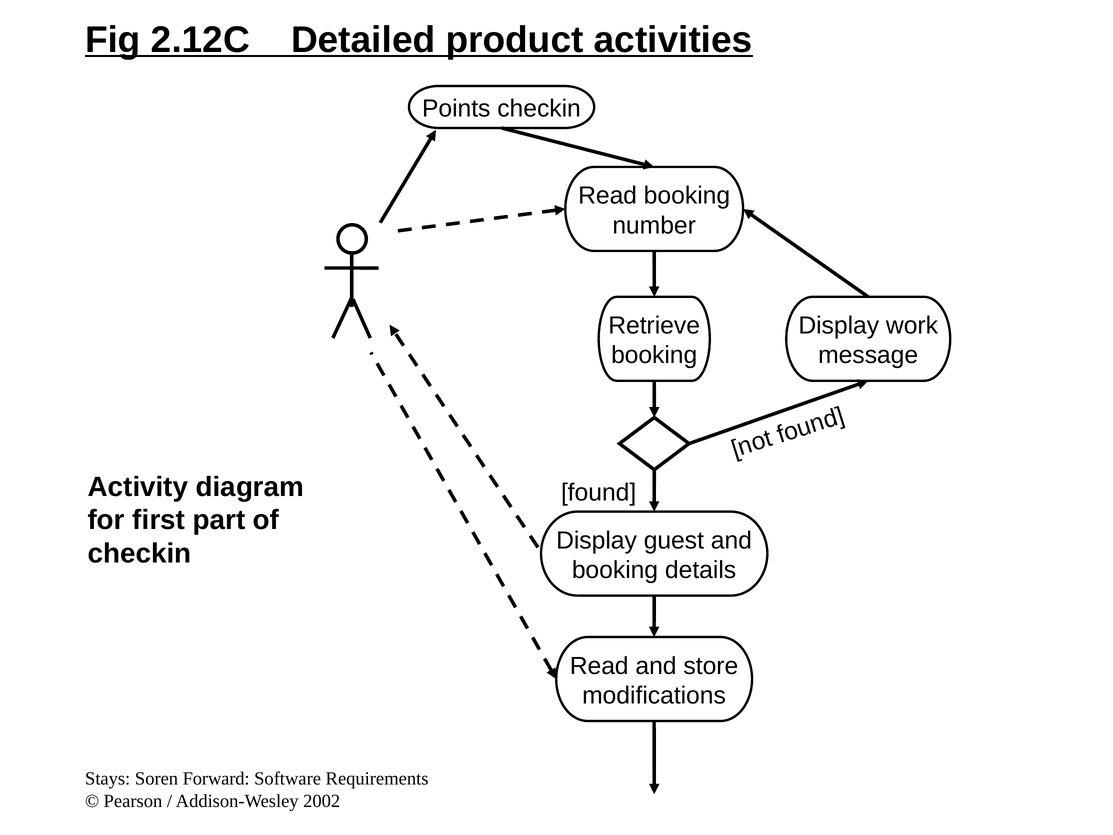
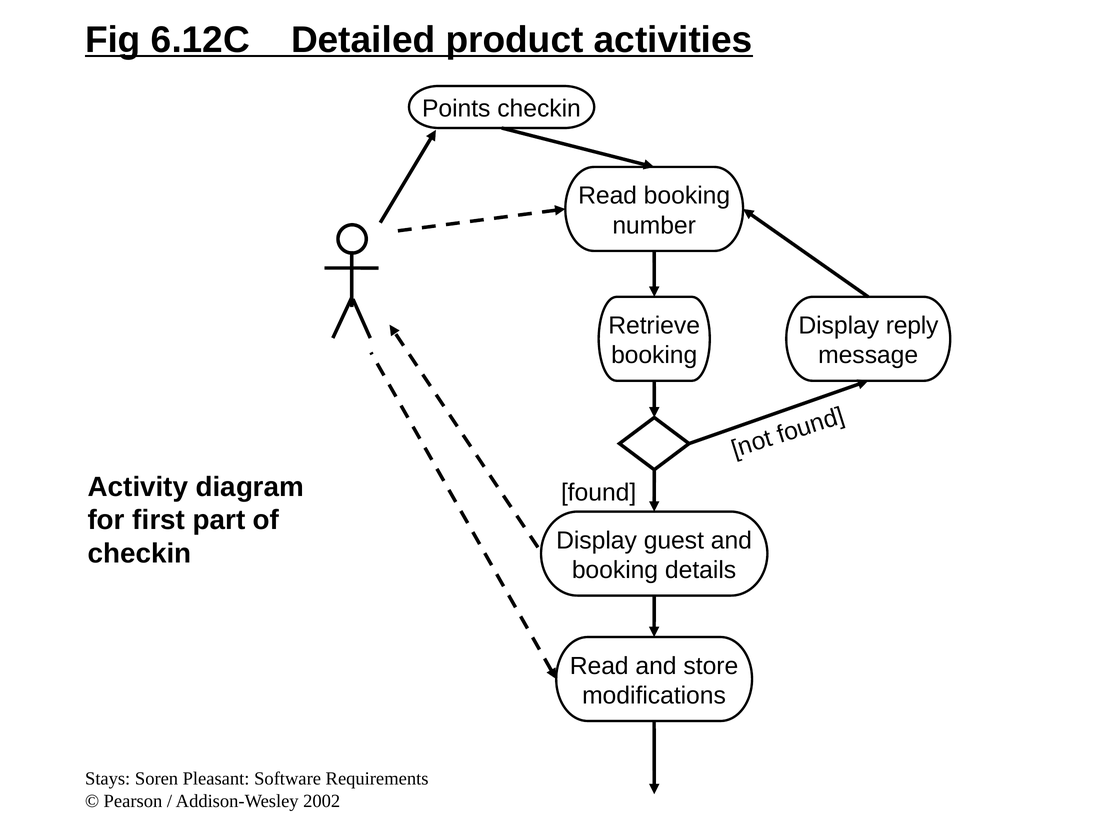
2.12C: 2.12C -> 6.12C (200, 40)
work: work -> reply (912, 326)
Forward: Forward -> Pleasant (216, 778)
